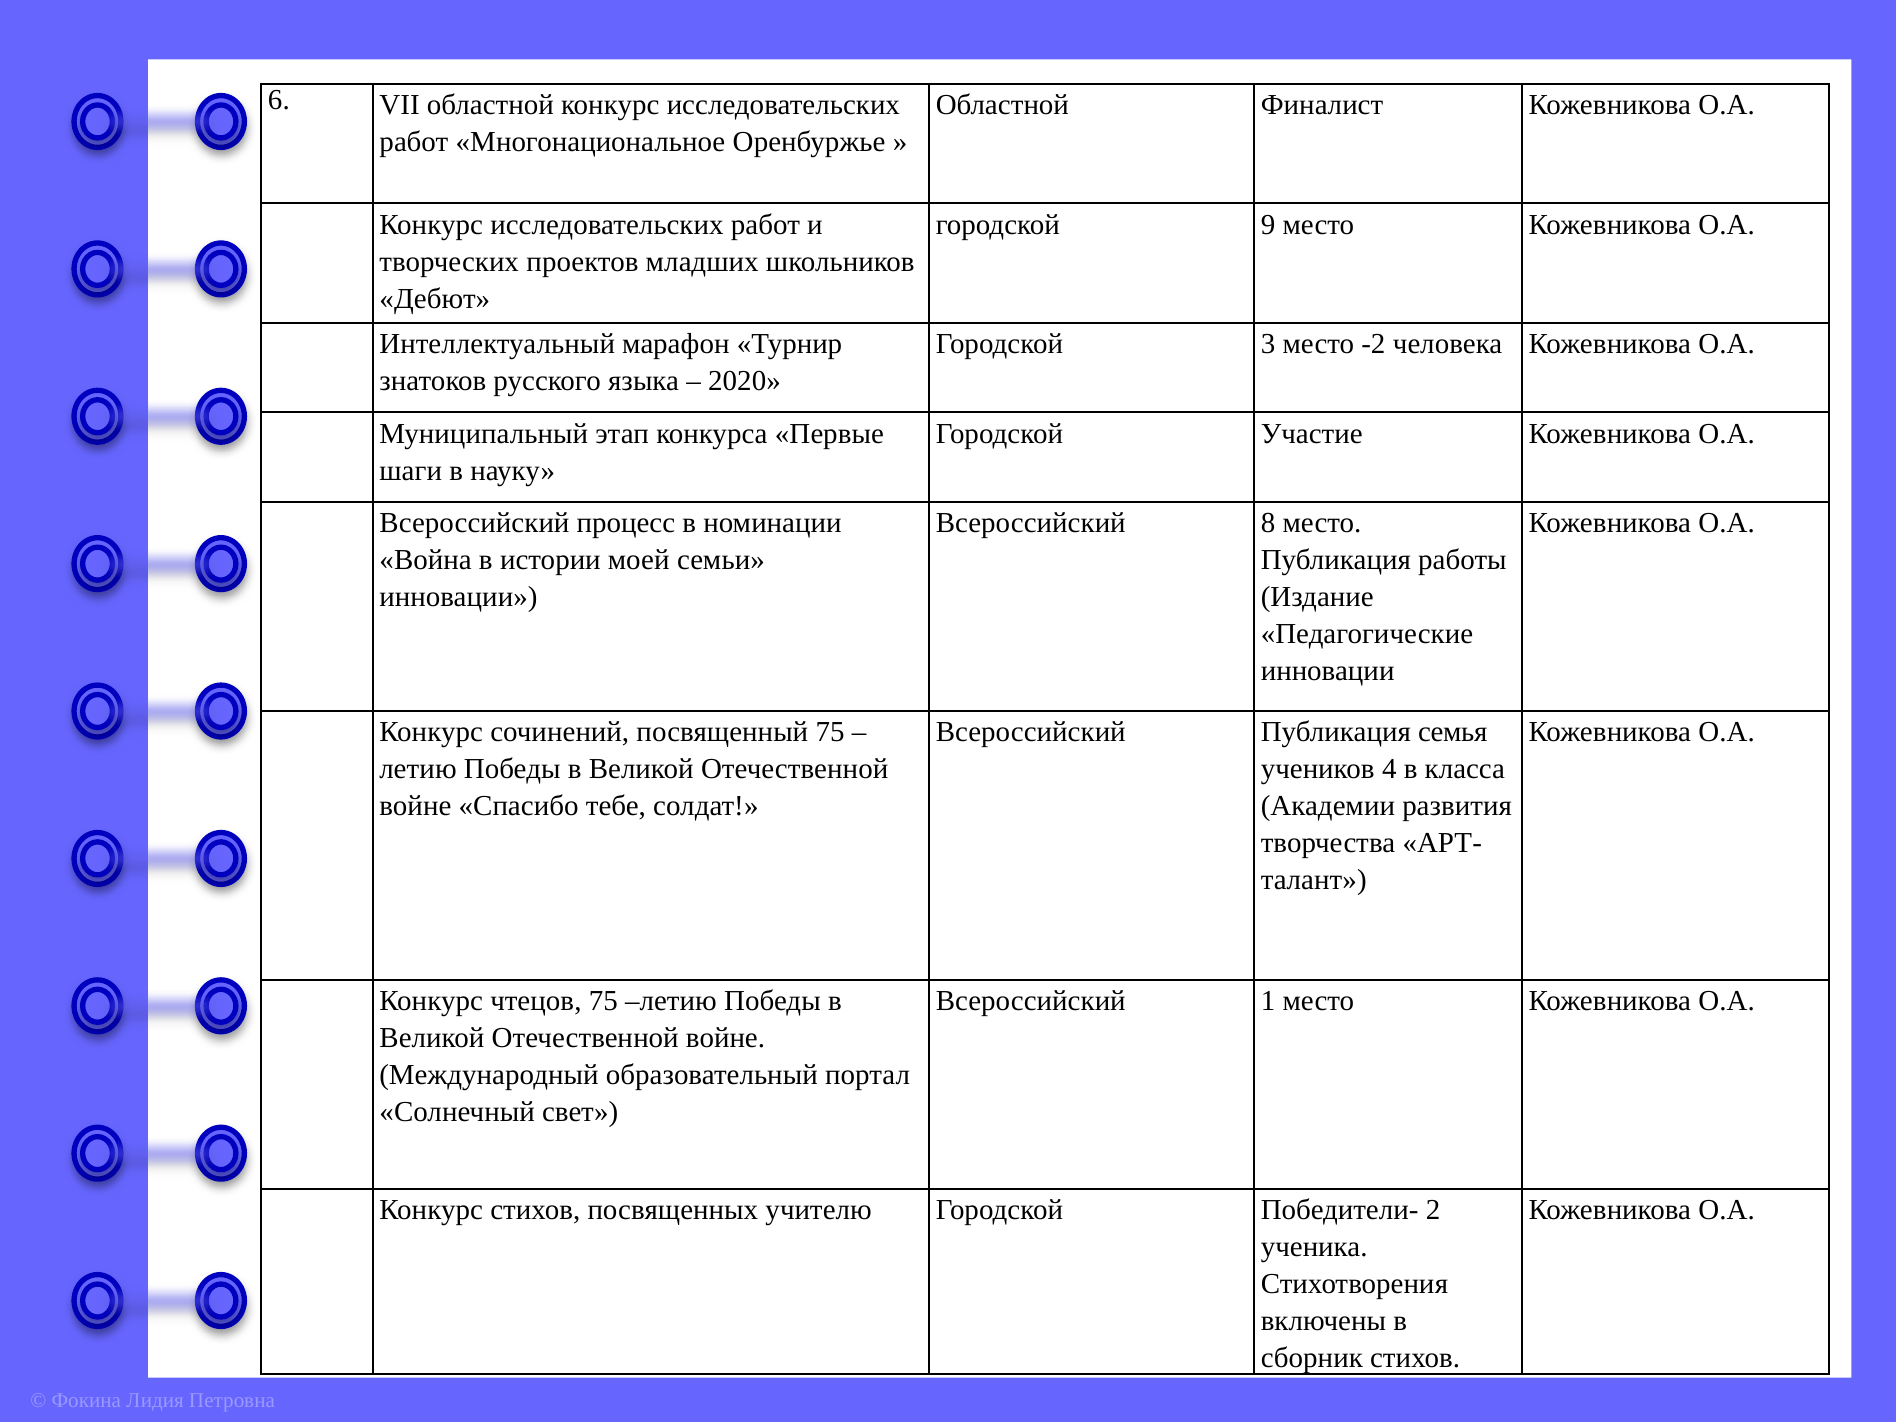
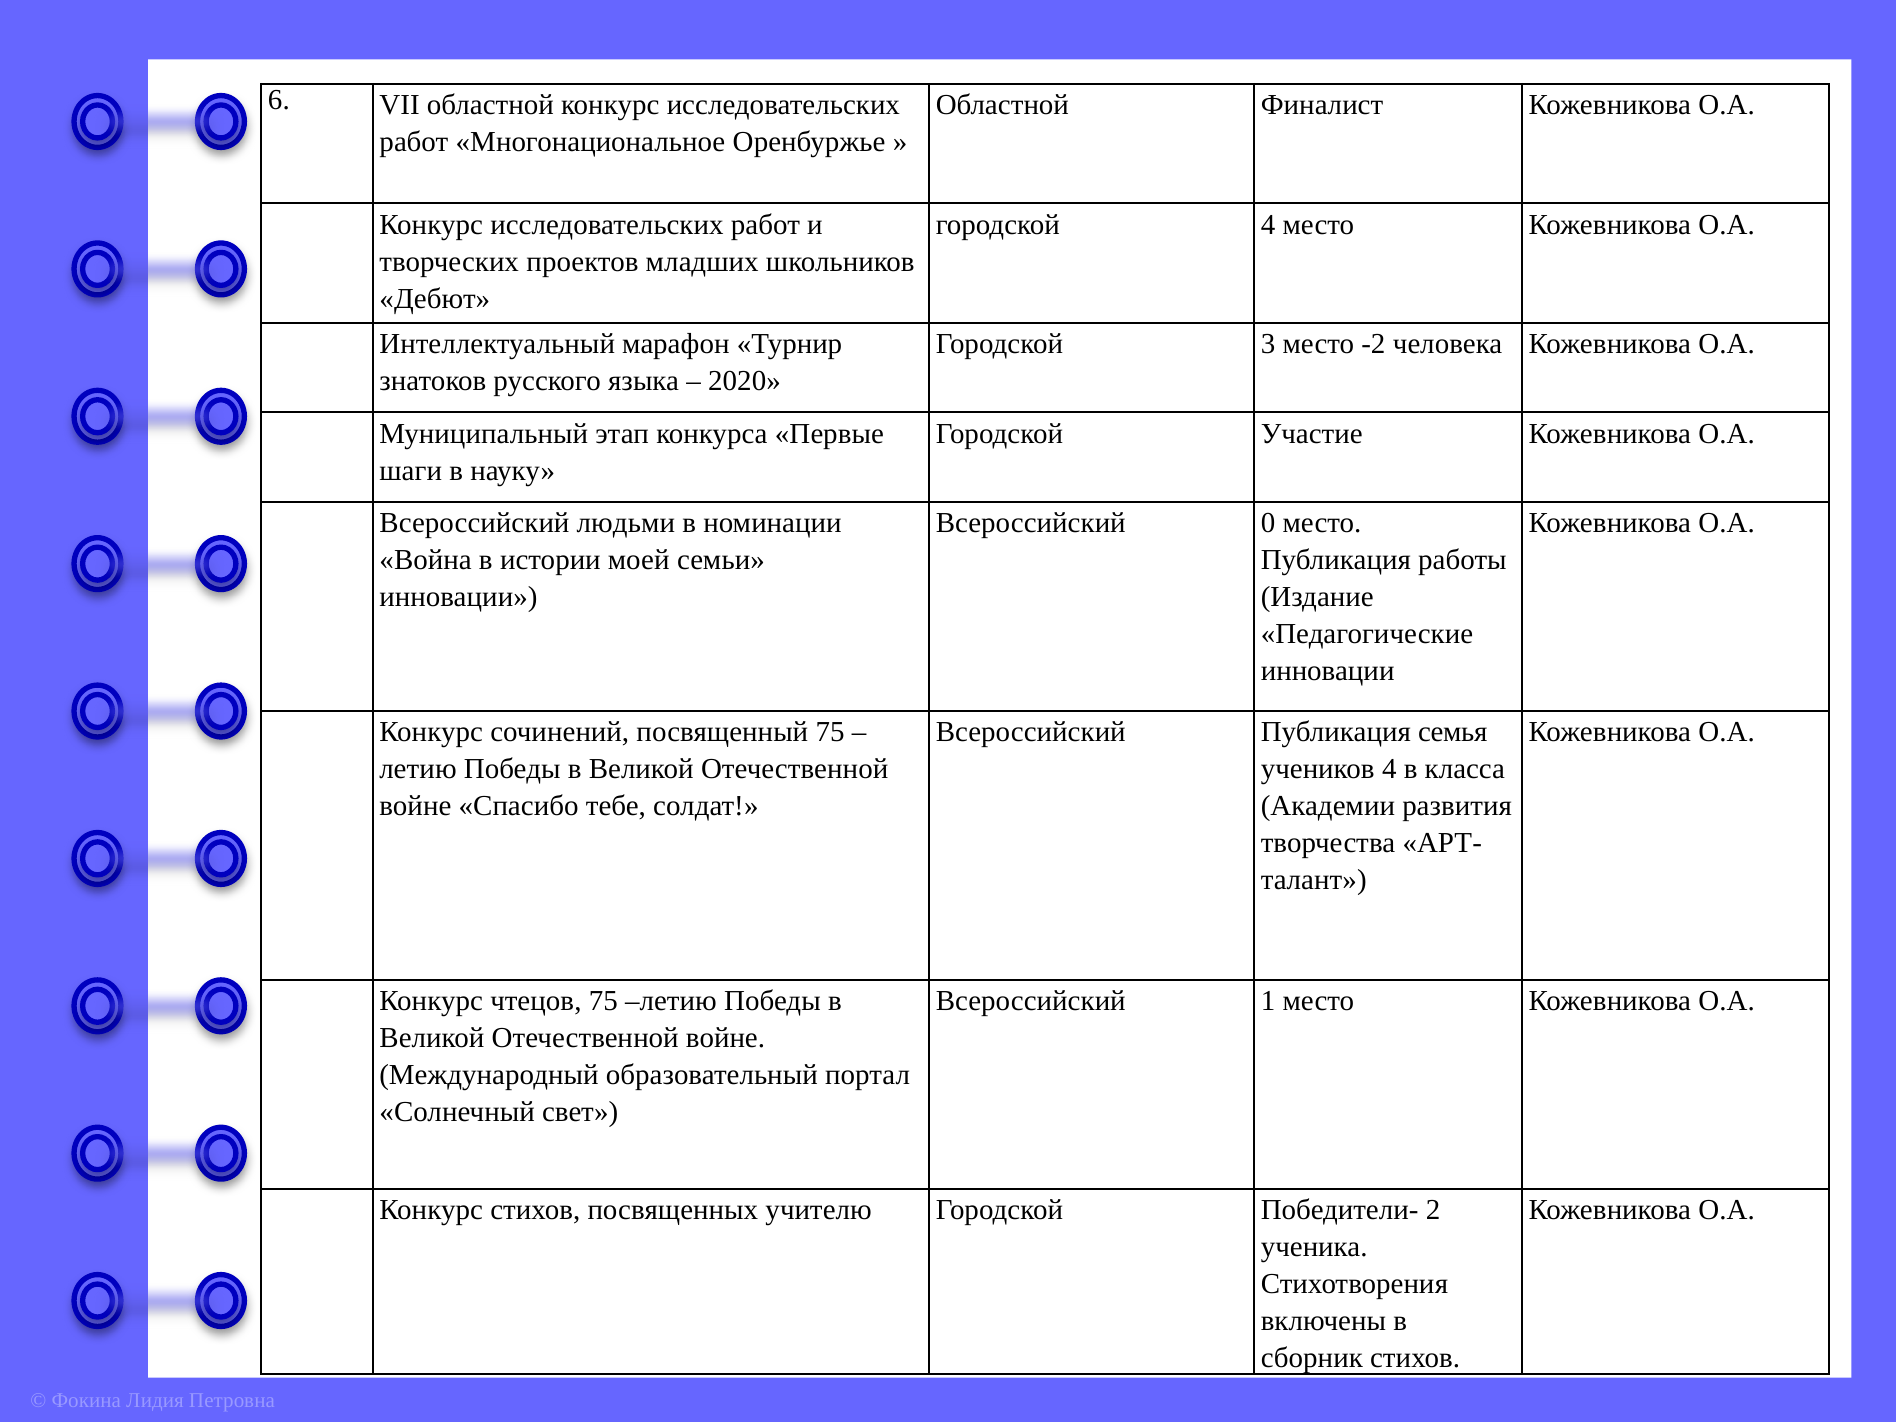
городской 9: 9 -> 4 (1268, 224)
процесс: процесс -> людьми (626, 523)
8: 8 -> 0 (1268, 523)
